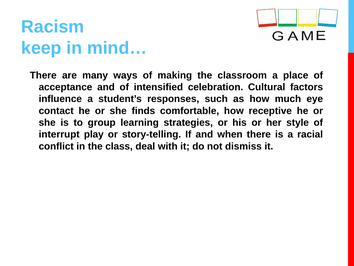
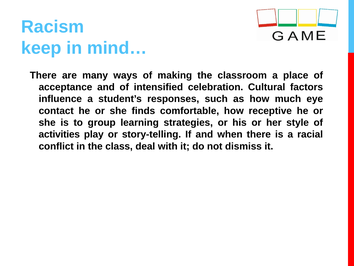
interrupt: interrupt -> activities (59, 134)
